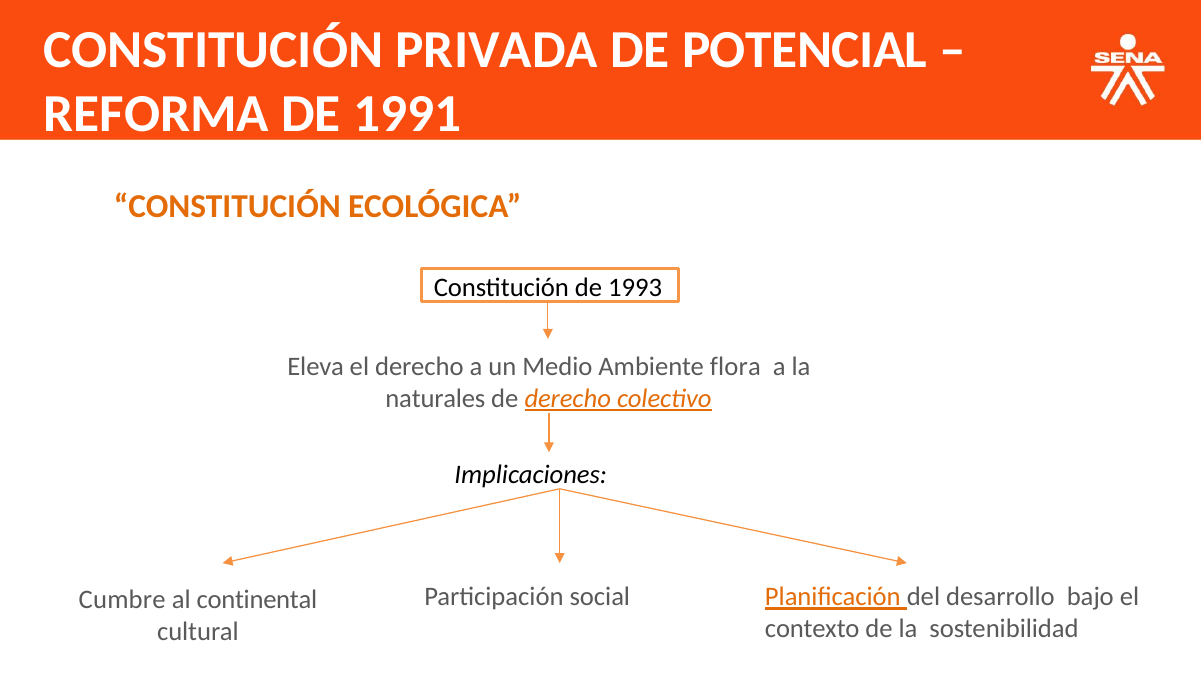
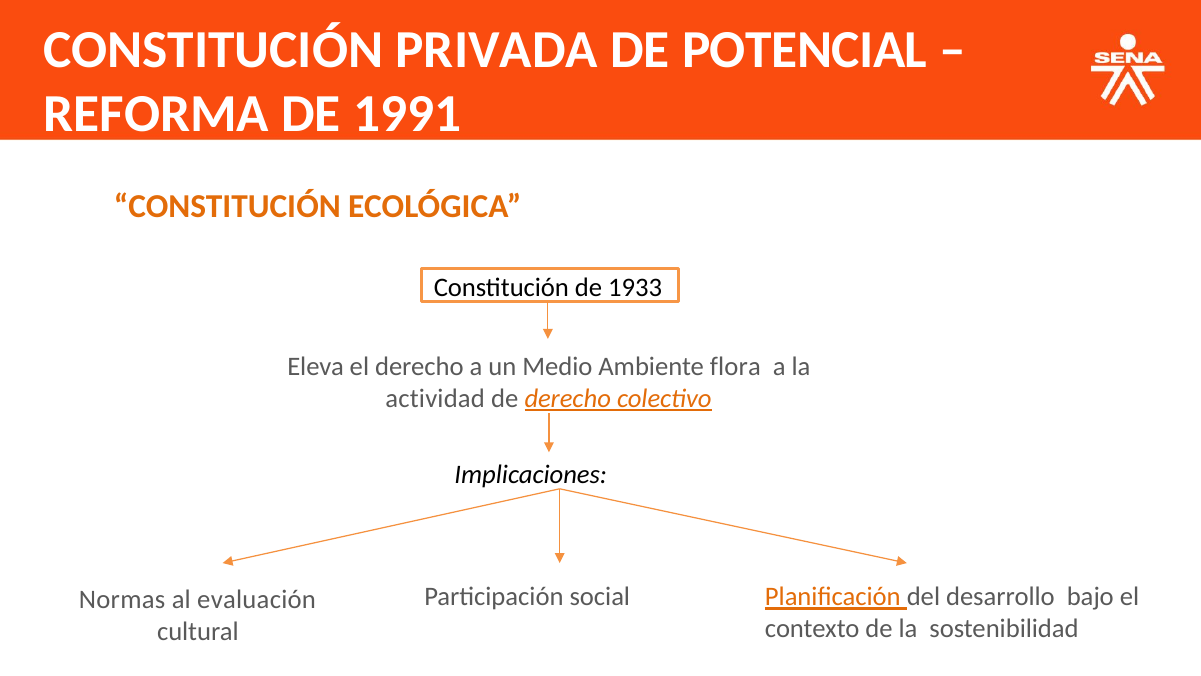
1993: 1993 -> 1933 (635, 288)
naturales: naturales -> actividad (435, 398)
Cumbre: Cumbre -> Normas (122, 599)
continental: continental -> evaluación (257, 599)
